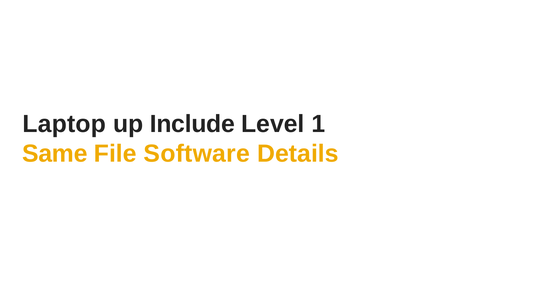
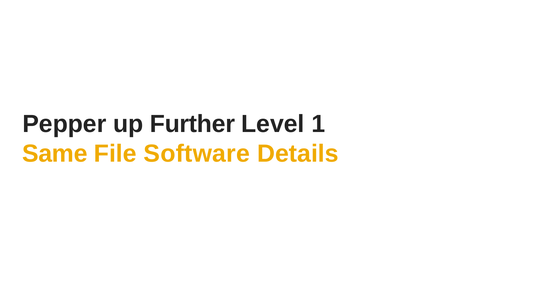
Laptop: Laptop -> Pepper (64, 124)
Include: Include -> Further (192, 124)
